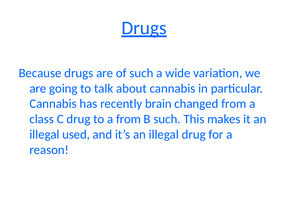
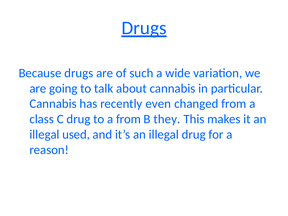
brain: brain -> even (158, 104)
B such: such -> they (167, 119)
